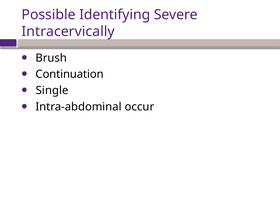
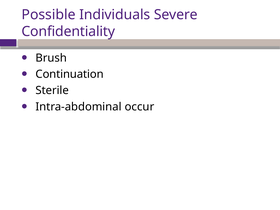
Identifying: Identifying -> Individuals (115, 15)
Intracervically: Intracervically -> Confidentiality (68, 32)
Single: Single -> Sterile (52, 90)
